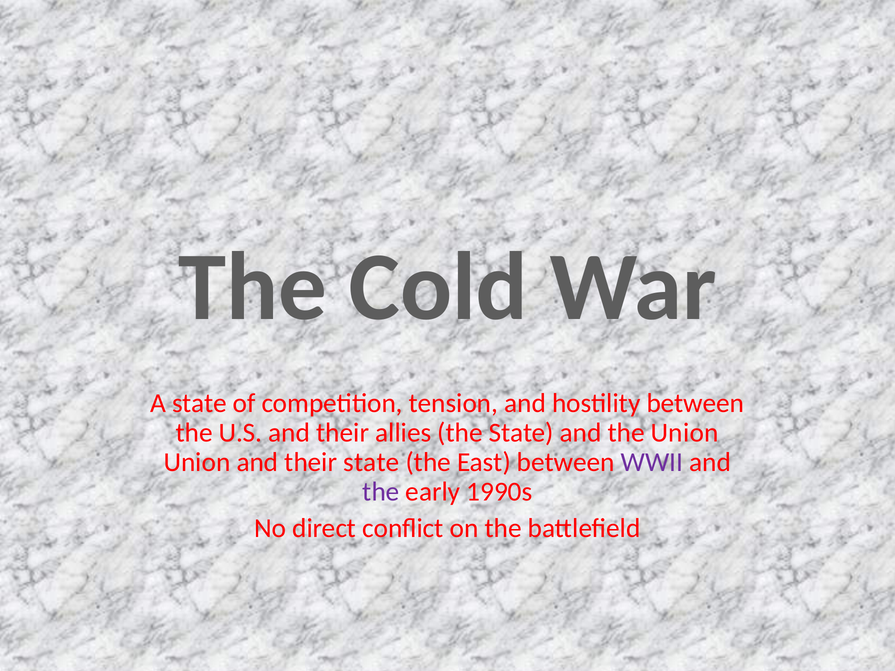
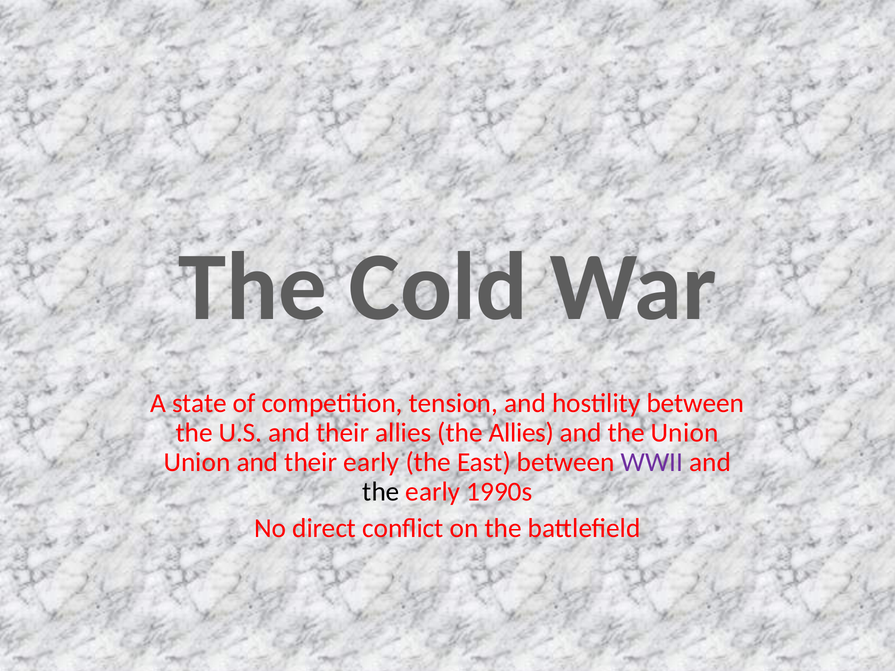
the State: State -> Allies (521, 433)
their state: state -> early (371, 462)
the colour: purple -> black (381, 492)
